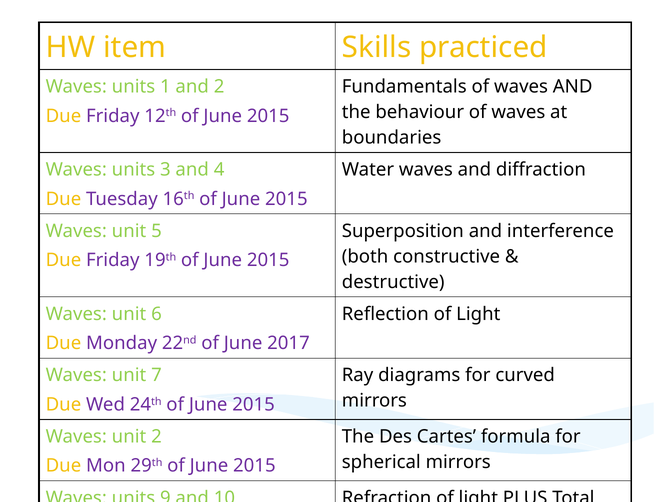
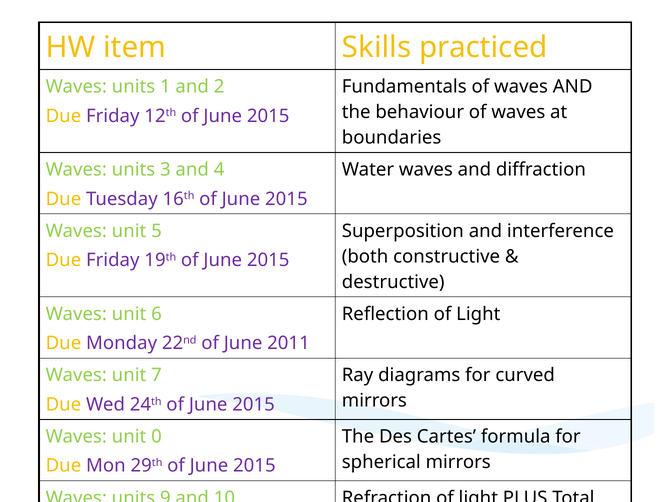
2017: 2017 -> 2011 (288, 343)
unit 2: 2 -> 0 (156, 436)
